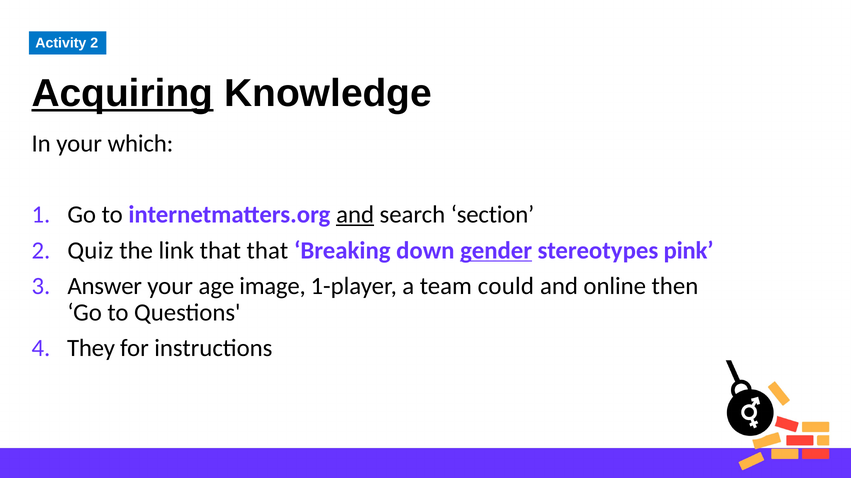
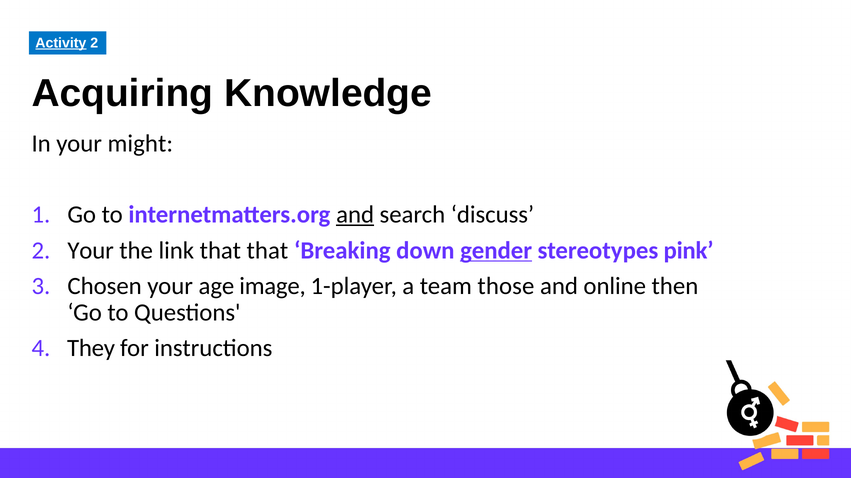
Activity underline: none -> present (61, 43)
Acquiring underline: present -> none (122, 93)
which: which -> might (140, 144)
section: section -> discuss (492, 215)
2 Quiz: Quiz -> Your (91, 251)
Answer: Answer -> Chosen (105, 286)
could: could -> those (506, 286)
